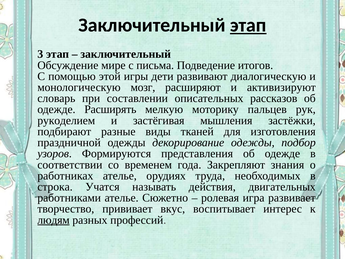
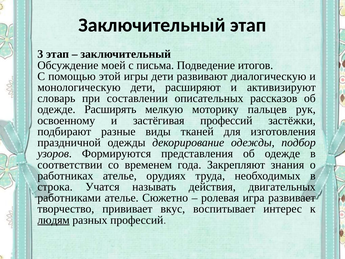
этап underline: present -> none (248, 25)
мире: мире -> моей (113, 65)
монологическую мозг: мозг -> дети (143, 87)
рукоделием: рукоделием -> освоенному (66, 120)
застёгивая мышления: мышления -> профессий (226, 120)
